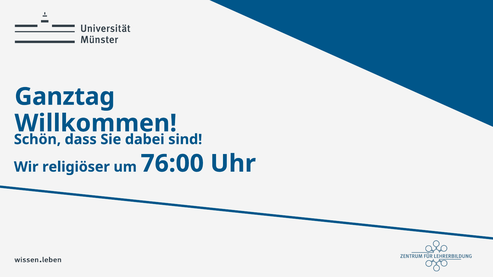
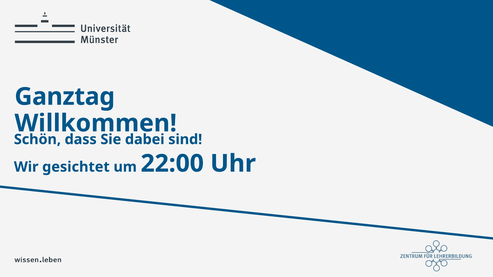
religiöser: religiöser -> gesichtet (76, 167)
76:00: 76:00 -> 22:00 (172, 164)
